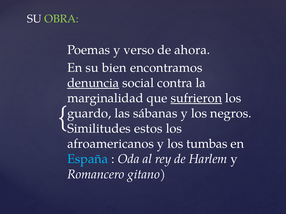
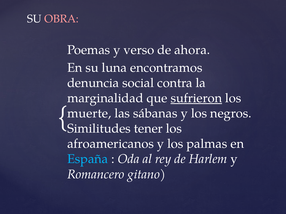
OBRA colour: light green -> pink (62, 19)
bien: bien -> luna (114, 68)
denuncia underline: present -> none (93, 83)
guardo: guardo -> muerte (89, 114)
estos: estos -> tener (148, 129)
tumbas: tumbas -> palmas (207, 144)
